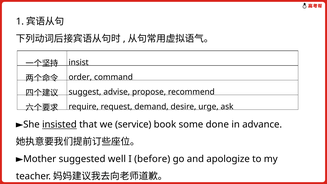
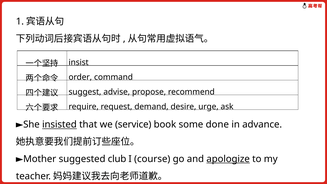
well: well -> club (117, 159)
before: before -> course (152, 159)
apologize underline: none -> present (228, 159)
